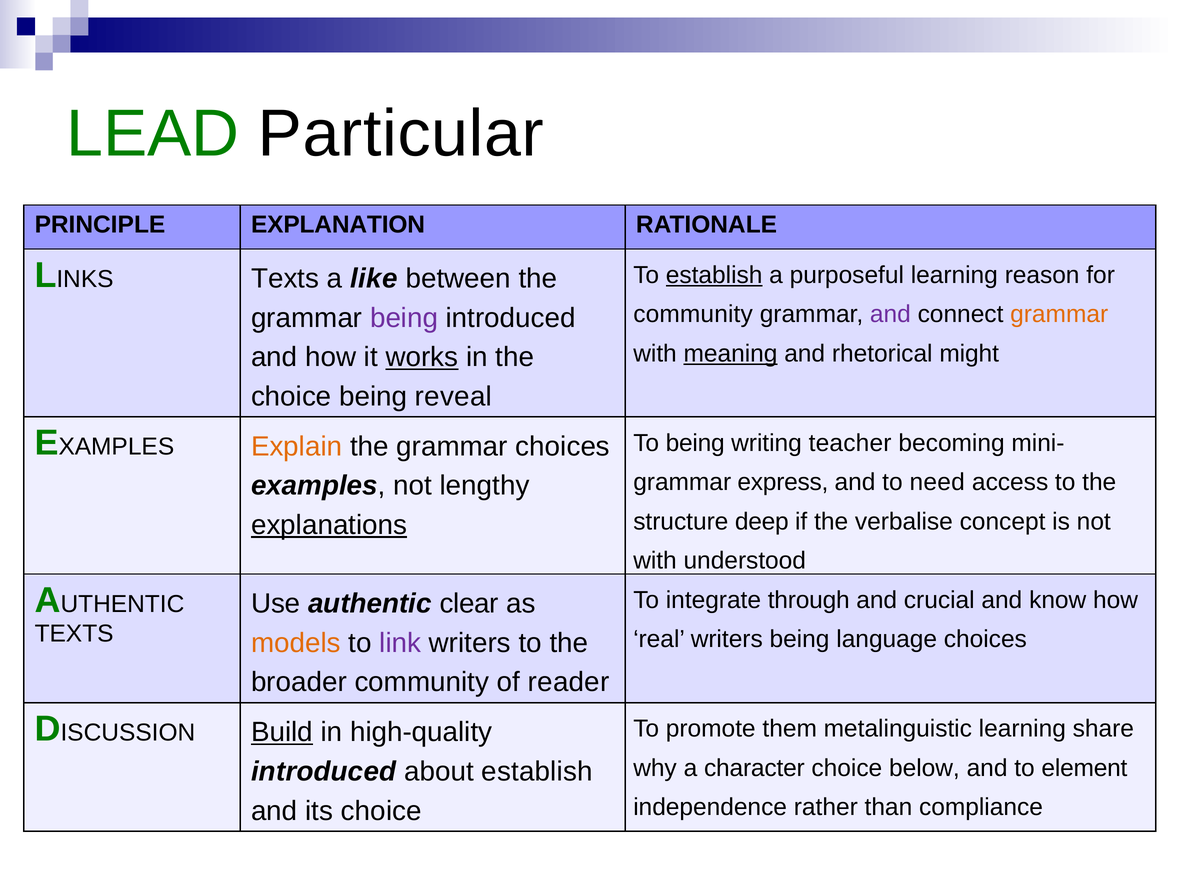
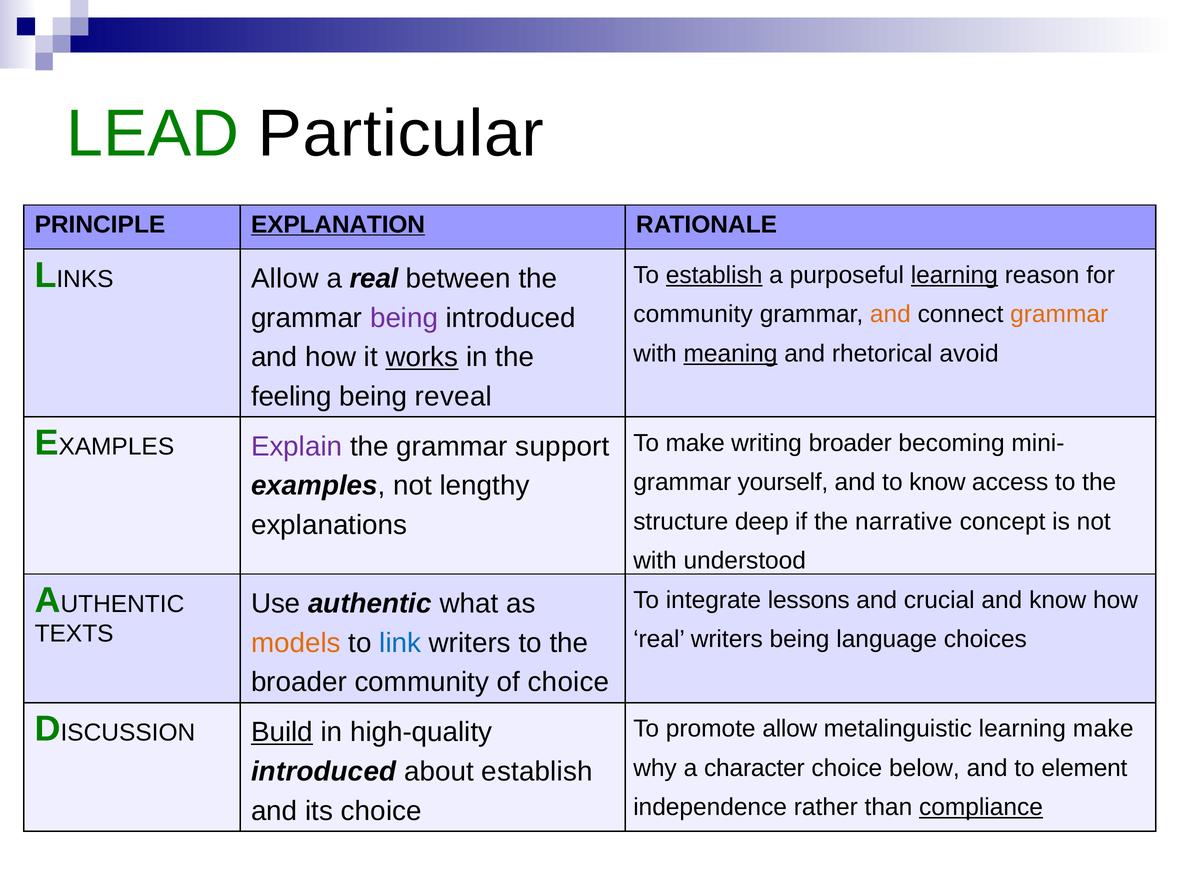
EXPLANATION underline: none -> present (338, 224)
Texts: Texts -> Allow (285, 279)
a like: like -> real (374, 279)
learning underline: none -> present (954, 275)
and colour: purple -> orange (890, 314)
might: might -> avoid (969, 353)
choice: choice -> feeling (291, 396)
Explain colour: orange -> purple (297, 446)
grammar choices: choices -> support (563, 446)
To being: being -> make (695, 443)
writing teacher: teacher -> broader (850, 443)
express: express -> yourself (783, 482)
to need: need -> know (937, 482)
verbalise: verbalise -> narrative (904, 521)
explanations underline: present -> none (329, 525)
through: through -> lessons (809, 600)
clear: clear -> what (469, 603)
link colour: purple -> blue (400, 643)
of reader: reader -> choice (569, 682)
promote them: them -> allow (790, 729)
learning share: share -> make (1103, 729)
compliance underline: none -> present (981, 807)
